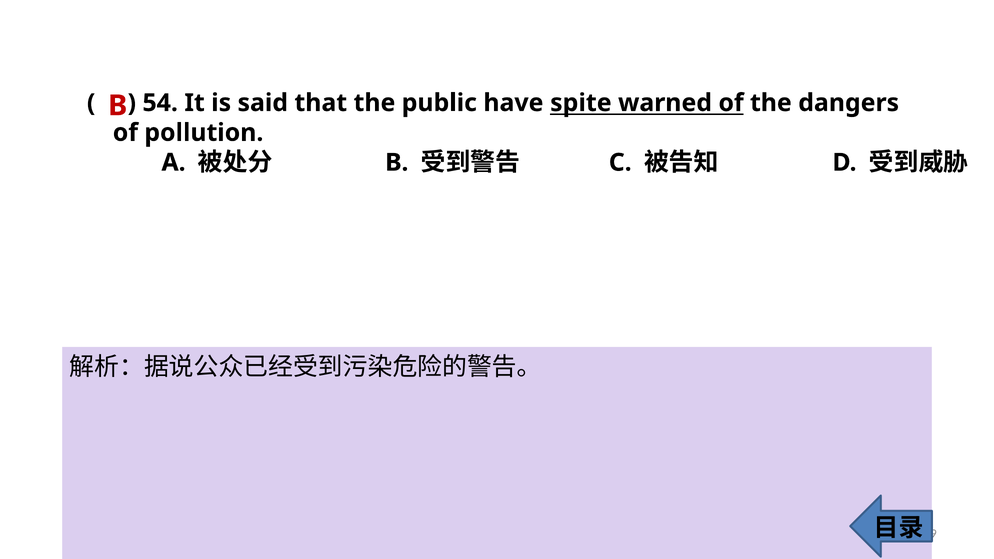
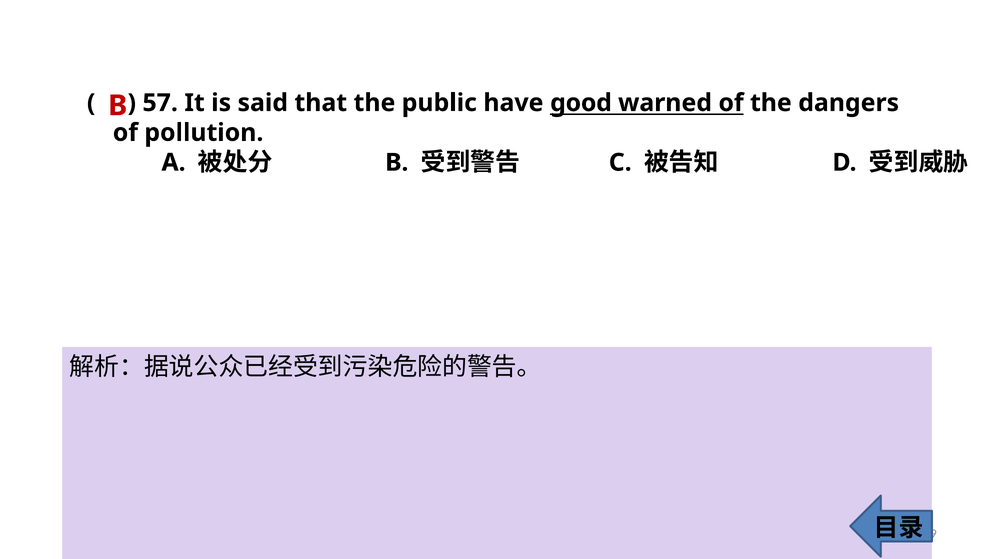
54: 54 -> 57 (160, 103)
spite: spite -> good (581, 103)
